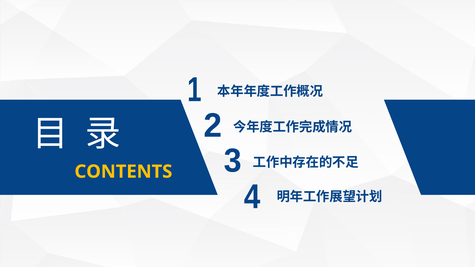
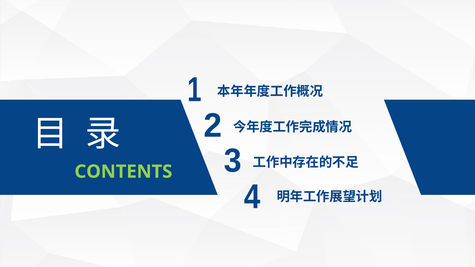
CONTENTS colour: yellow -> light green (123, 172)
